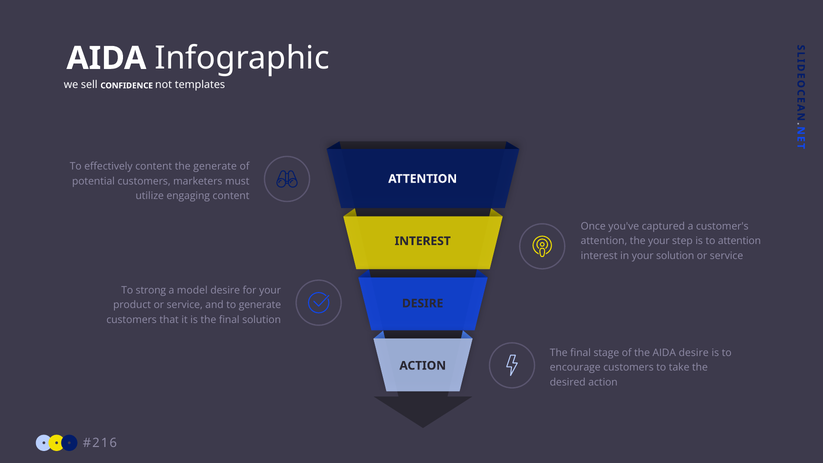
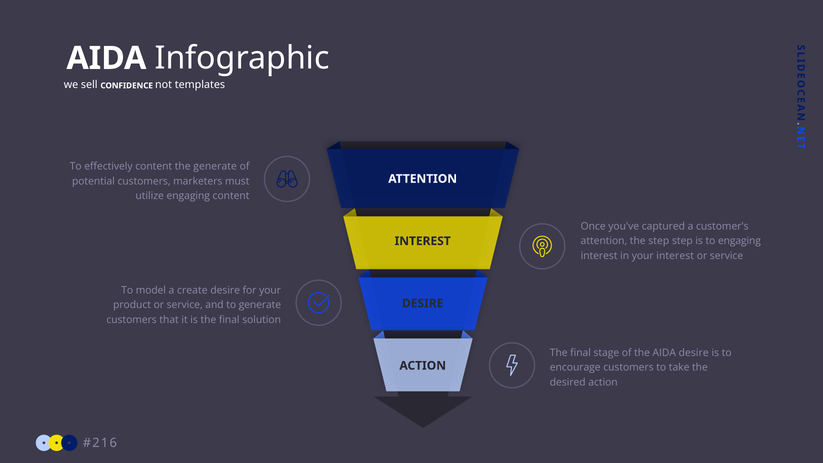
the your: your -> step (659, 241)
to attention: attention -> engaging (739, 241)
your solution: solution -> interest (675, 256)
strong: strong -> model (151, 290)
model: model -> create (192, 290)
